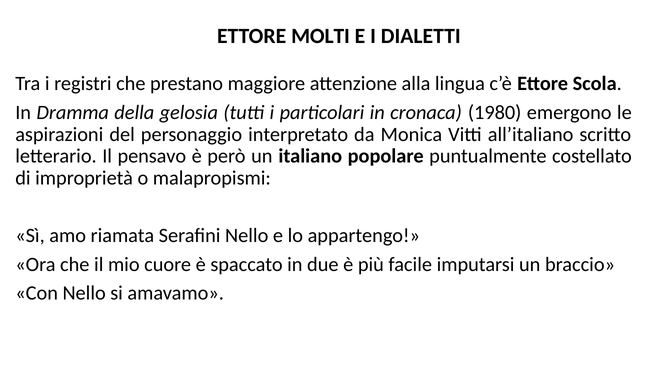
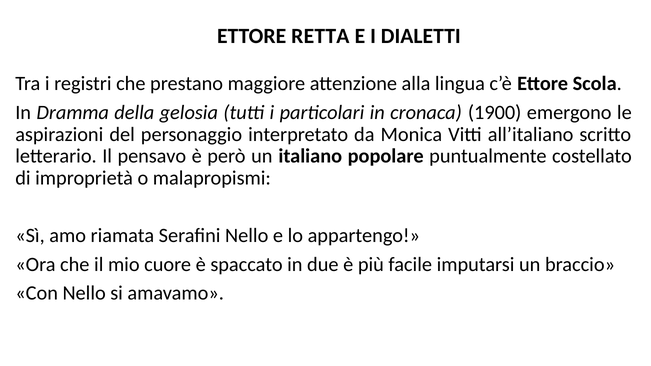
MOLTI: MOLTI -> RETTA (320, 36)
1980: 1980 -> 1900 (495, 112)
